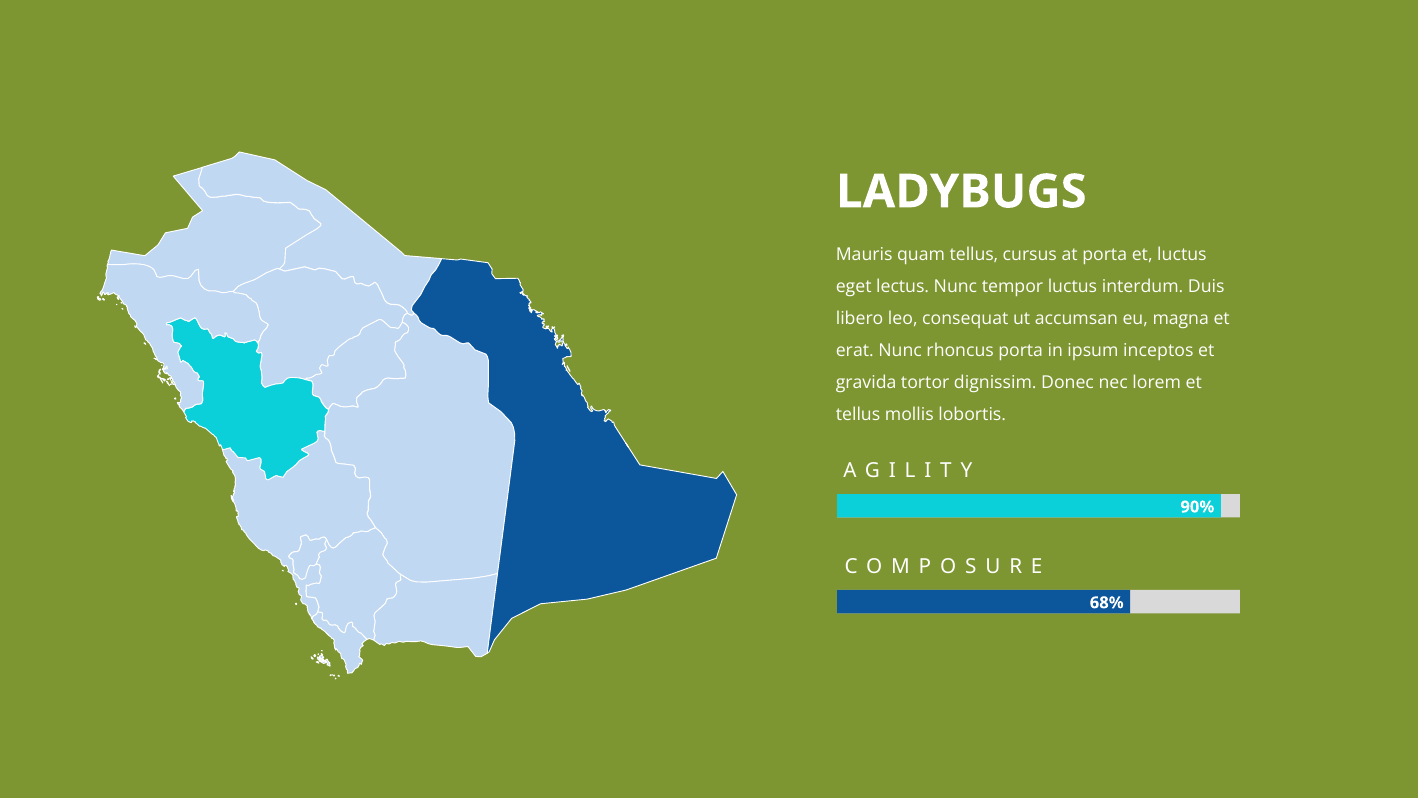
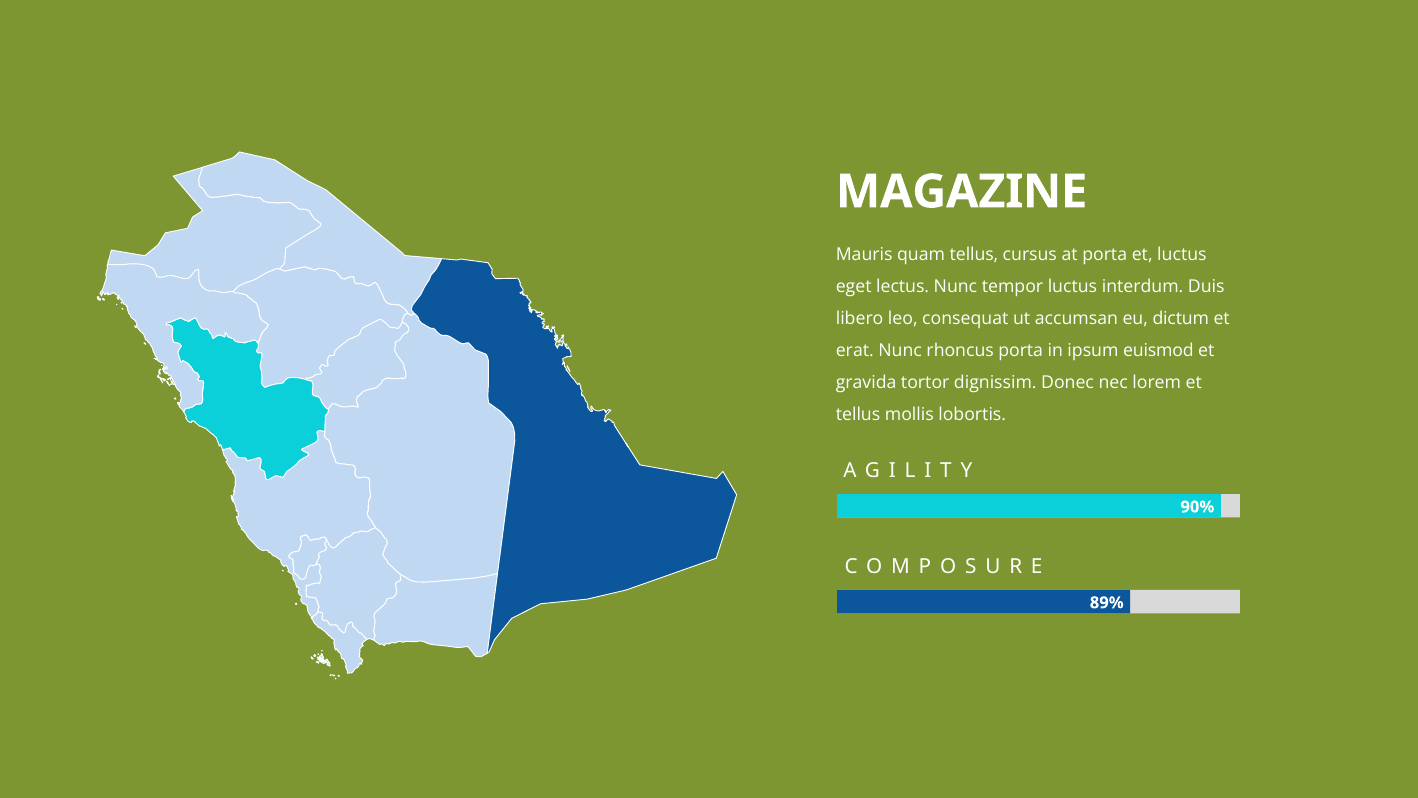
LADYBUGS: LADYBUGS -> MAGAZINE (962, 192)
magna: magna -> dictum (1181, 319)
inceptos: inceptos -> euismod (1158, 351)
68%: 68% -> 89% (1107, 602)
